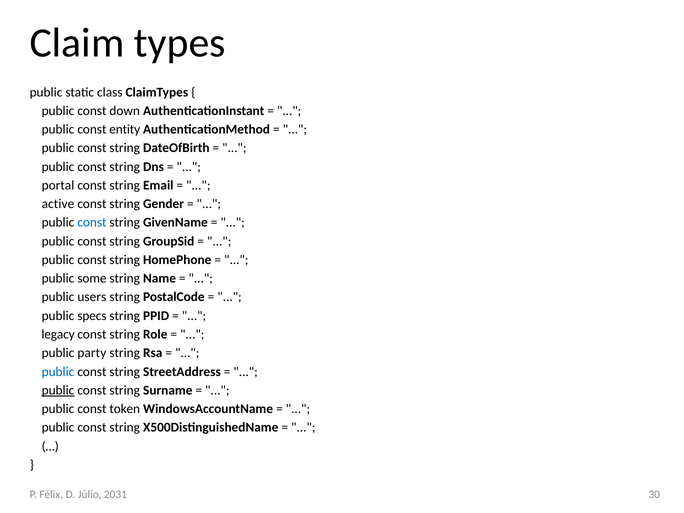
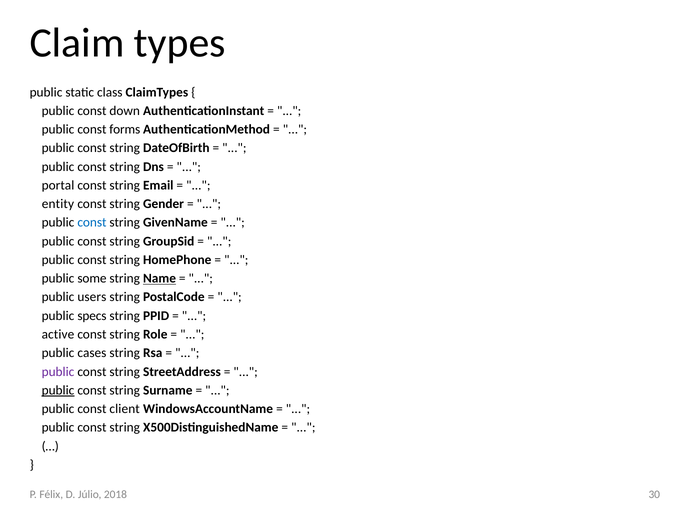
entity: entity -> forms (125, 129)
active: active -> entity (58, 204)
Name underline: none -> present (160, 278)
legacy: legacy -> active (58, 334)
party: party -> cases (92, 353)
public colour: blue -> purple (58, 372)
token: token -> client (125, 409)
2031: 2031 -> 2018 (115, 494)
